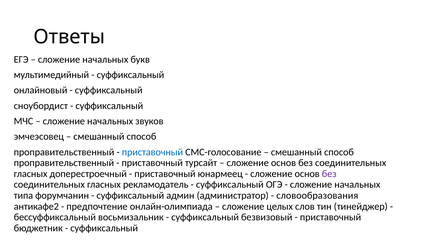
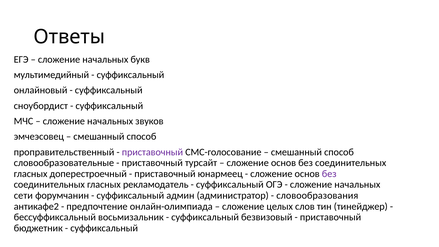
приставочный colour: blue -> purple (152, 152)
проправительственный: проправительственный -> словообразовательные (64, 163)
типа: типа -> сети (23, 195)
